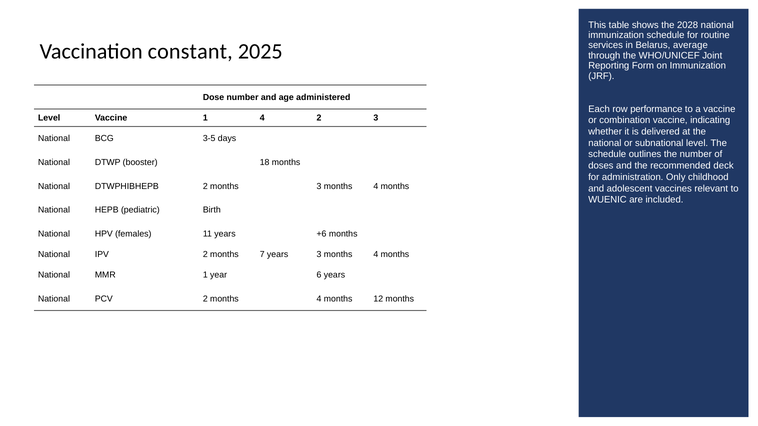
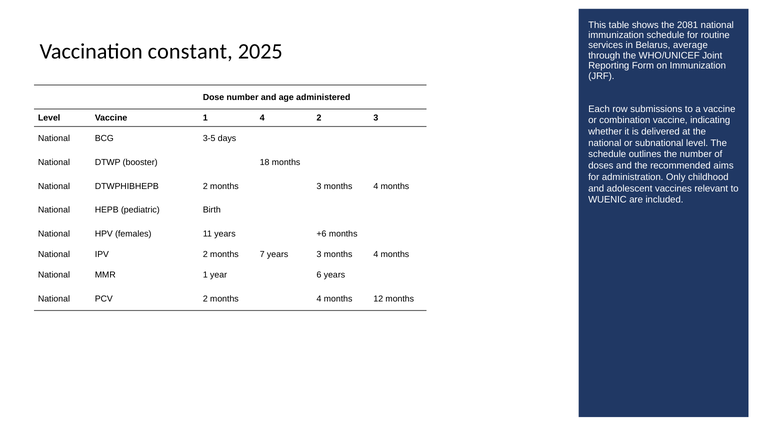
2028: 2028 -> 2081 (688, 25)
performance: performance -> submissions (656, 109)
deck: deck -> aims (724, 166)
